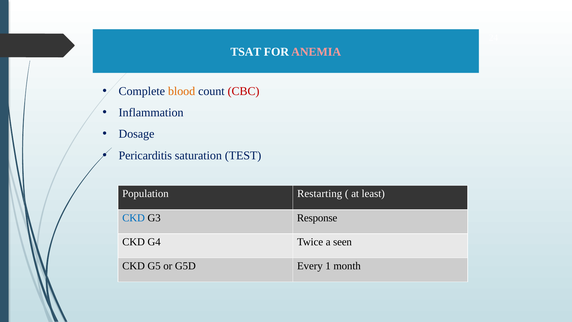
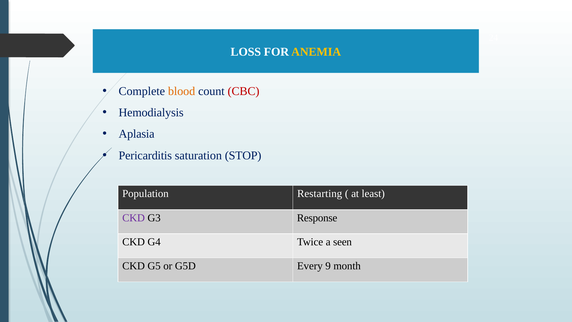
TSAT: TSAT -> LOSS (246, 52)
ANEMIA colour: pink -> yellow (316, 52)
Inflammation: Inflammation -> Hemodialysis (151, 113)
Dosage: Dosage -> Aplasia (137, 134)
TEST: TEST -> STOP (243, 155)
CKD colour: blue -> purple (134, 218)
1: 1 -> 9 (328, 266)
